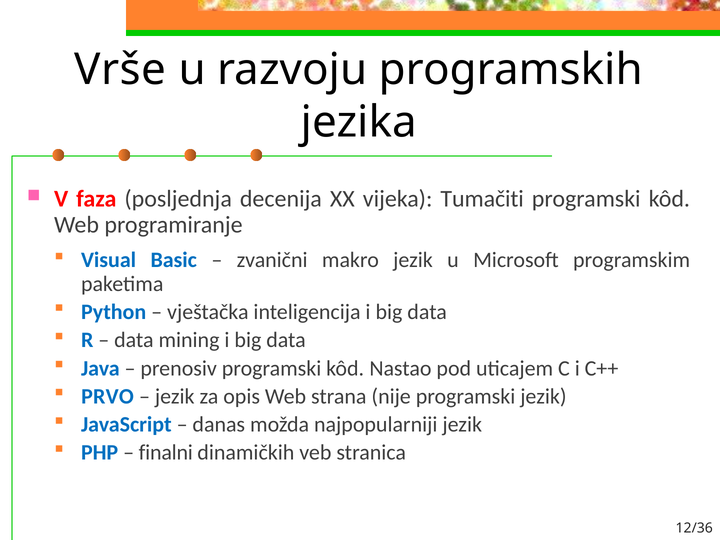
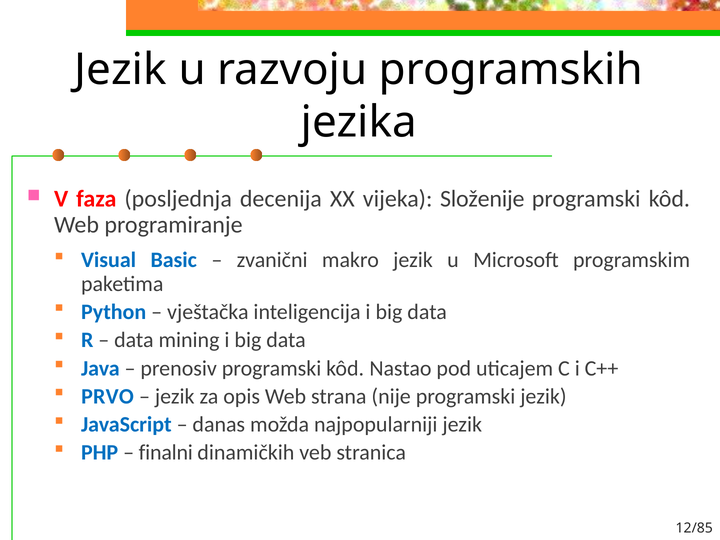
Vrše: Vrše -> Jezik (121, 70)
Tumačiti: Tumačiti -> Složenije (482, 199)
12/36: 12/36 -> 12/85 (694, 528)
